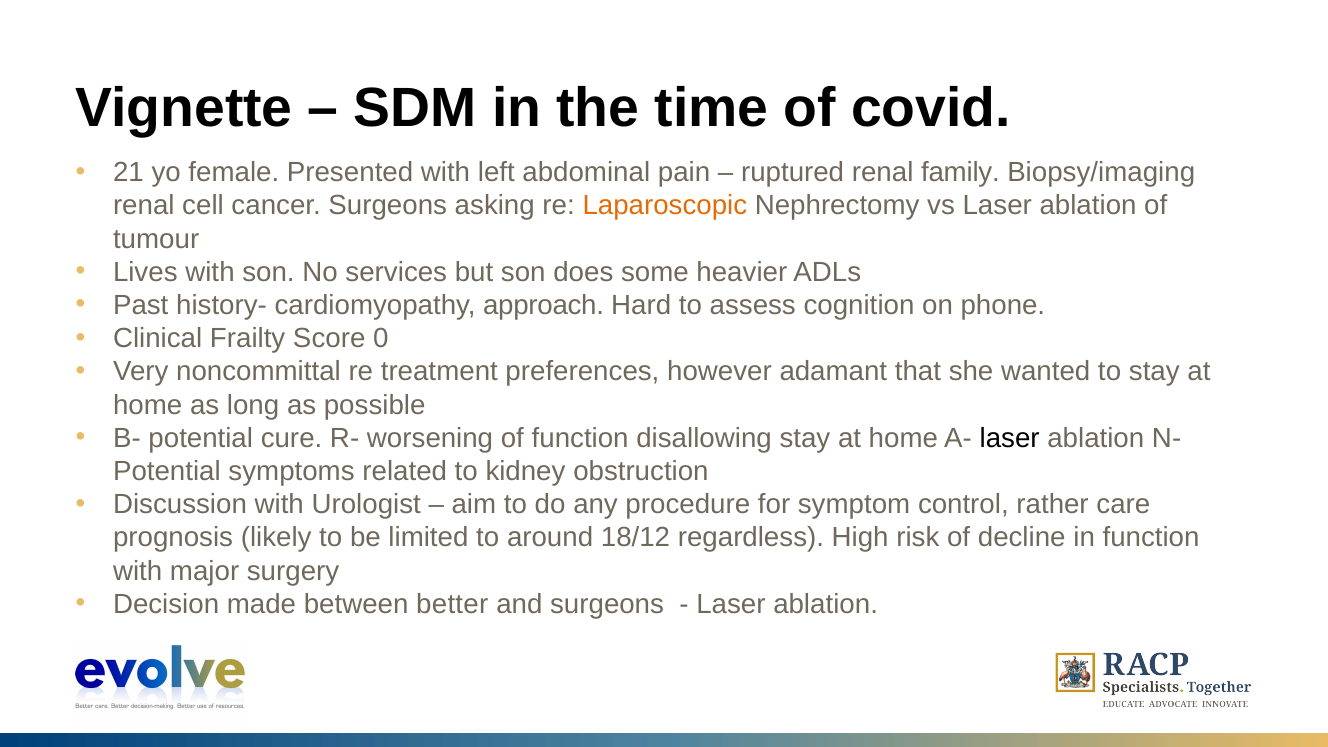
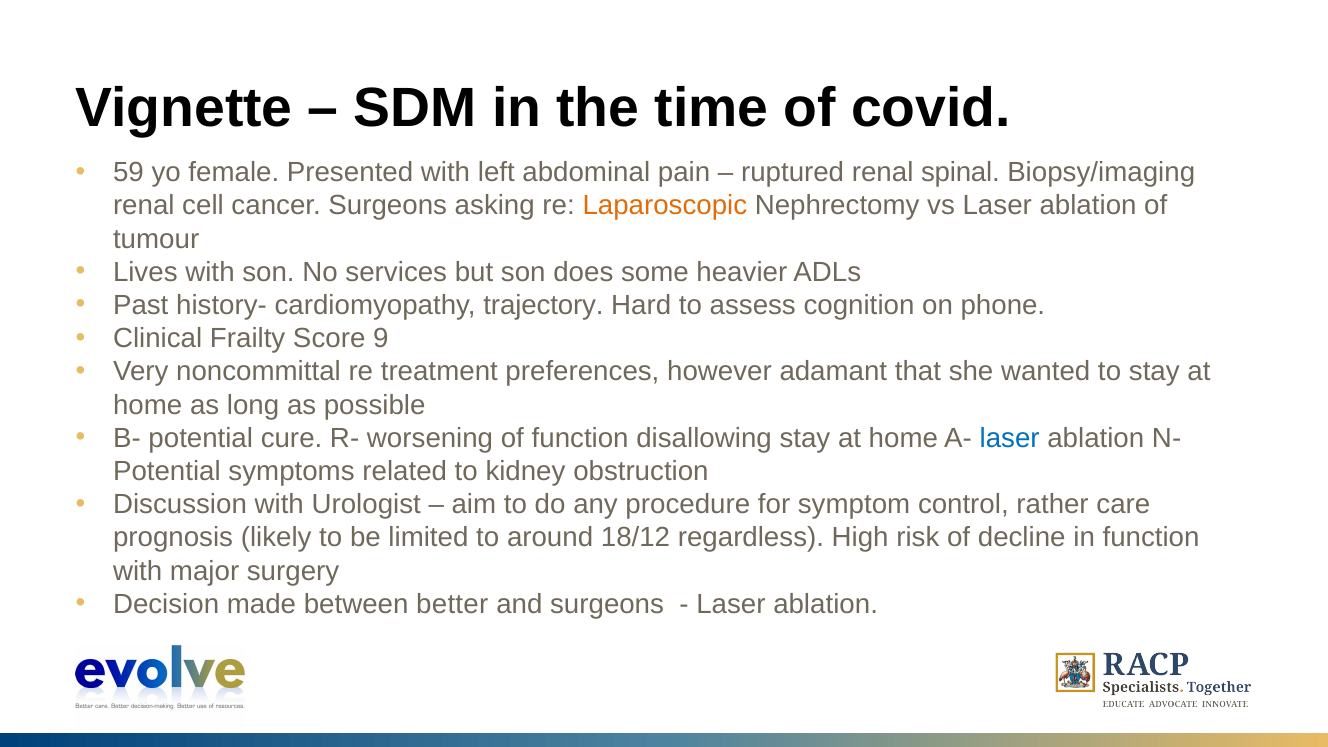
21: 21 -> 59 (128, 172)
family: family -> spinal (960, 172)
approach: approach -> trajectory (543, 305)
0: 0 -> 9 (381, 339)
laser colour: black -> blue (1010, 438)
